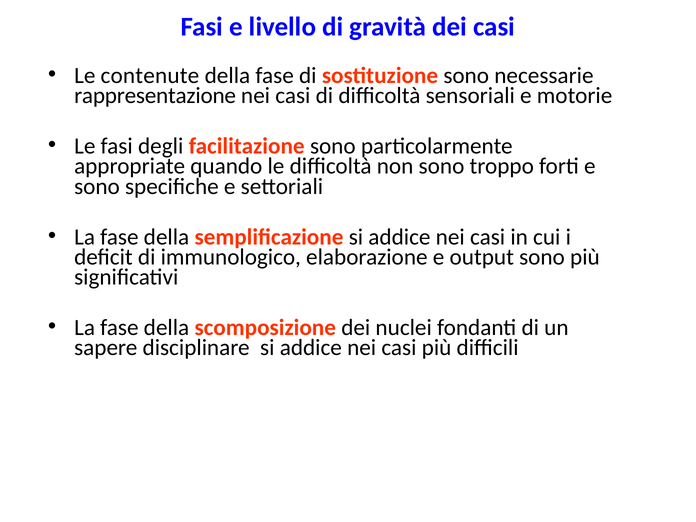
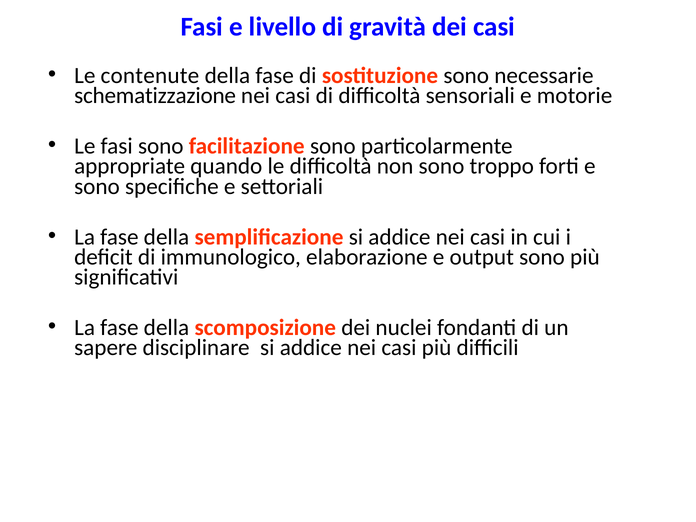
rappresentazione: rappresentazione -> schematizzazione (155, 96)
fasi degli: degli -> sono (161, 146)
